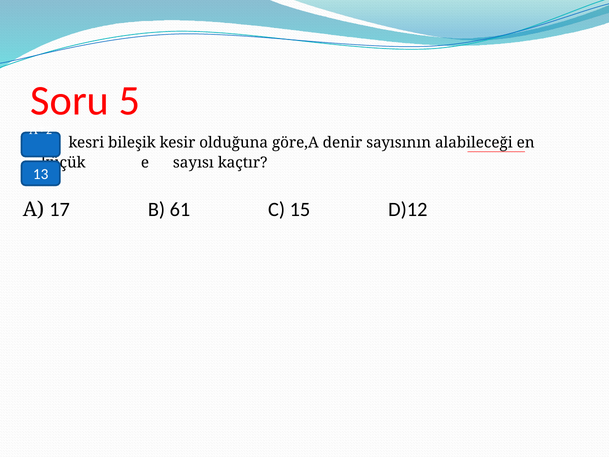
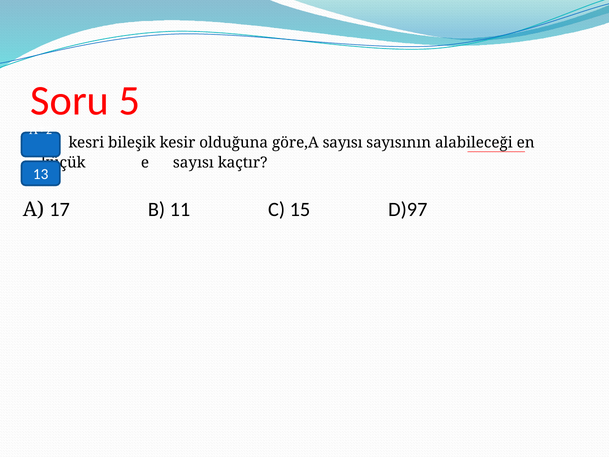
göre,A denir: denir -> sayısı (343, 143)
61: 61 -> 11 (180, 209)
D)12: D)12 -> D)97 (408, 209)
